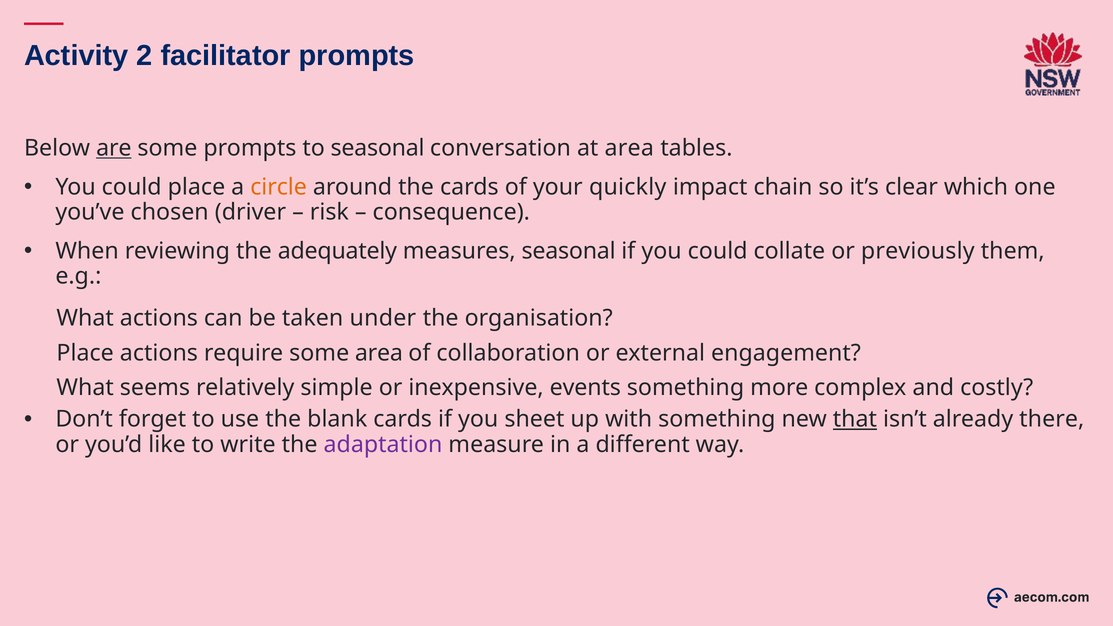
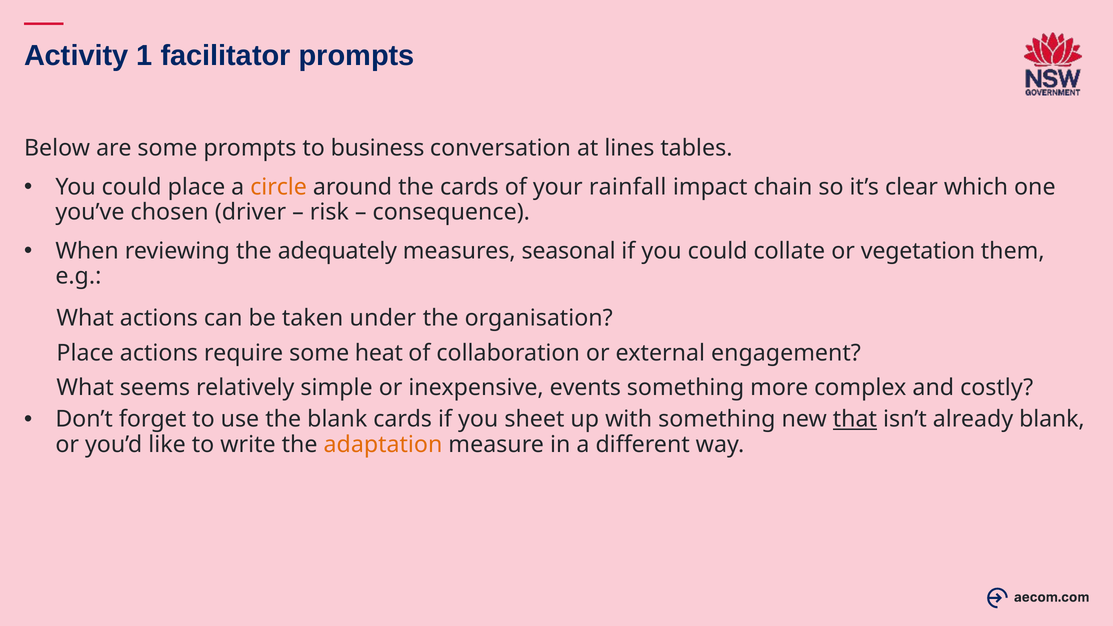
2: 2 -> 1 (145, 56)
are underline: present -> none (114, 148)
to seasonal: seasonal -> business (378, 148)
at area: area -> lines (629, 148)
quickly: quickly -> rainfall (628, 187)
previously: previously -> vegetation (918, 251)
some area: area -> heat (379, 353)
already there: there -> blank (1052, 419)
adaptation colour: purple -> orange (383, 444)
